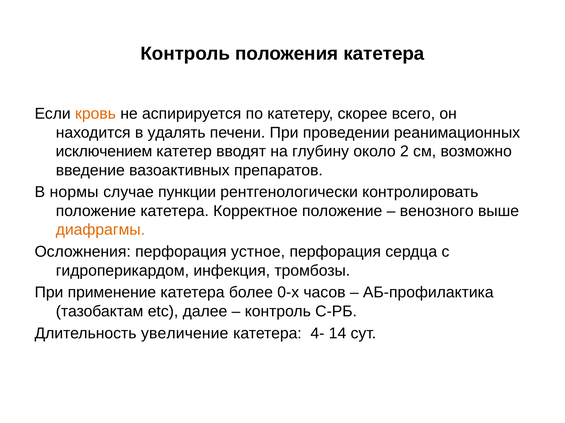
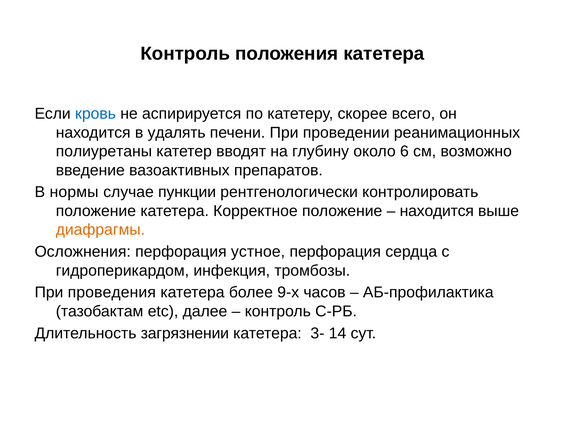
кровь colour: orange -> blue (95, 114)
исключением: исключением -> полиуретаны (104, 152)
2: 2 -> 6 (404, 152)
венозного: венозного -> находится (437, 211)
применение: применение -> проведения (112, 293)
0-х: 0-х -> 9-х (288, 293)
увеличение: увеличение -> загрязнении (185, 334)
4-: 4- -> 3- (317, 334)
